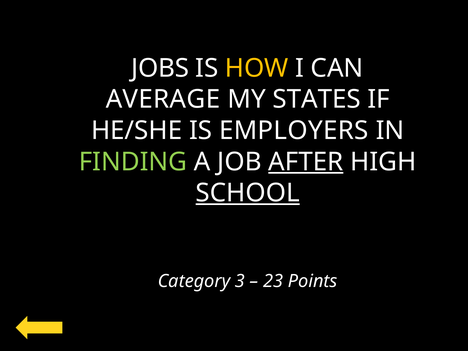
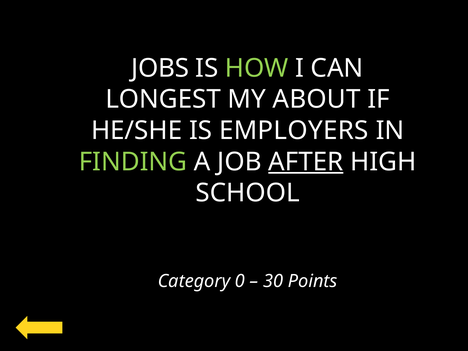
HOW colour: yellow -> light green (257, 68)
AVERAGE: AVERAGE -> LONGEST (163, 99)
STATES: STATES -> ABOUT (317, 99)
SCHOOL underline: present -> none (248, 193)
3: 3 -> 0 (240, 281)
23: 23 -> 30 (273, 281)
